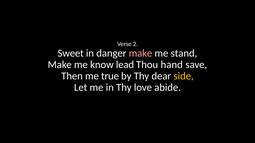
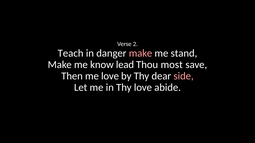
Sweet: Sweet -> Teach (71, 53)
hand: hand -> most (172, 65)
me true: true -> love (110, 76)
side colour: yellow -> pink (184, 76)
